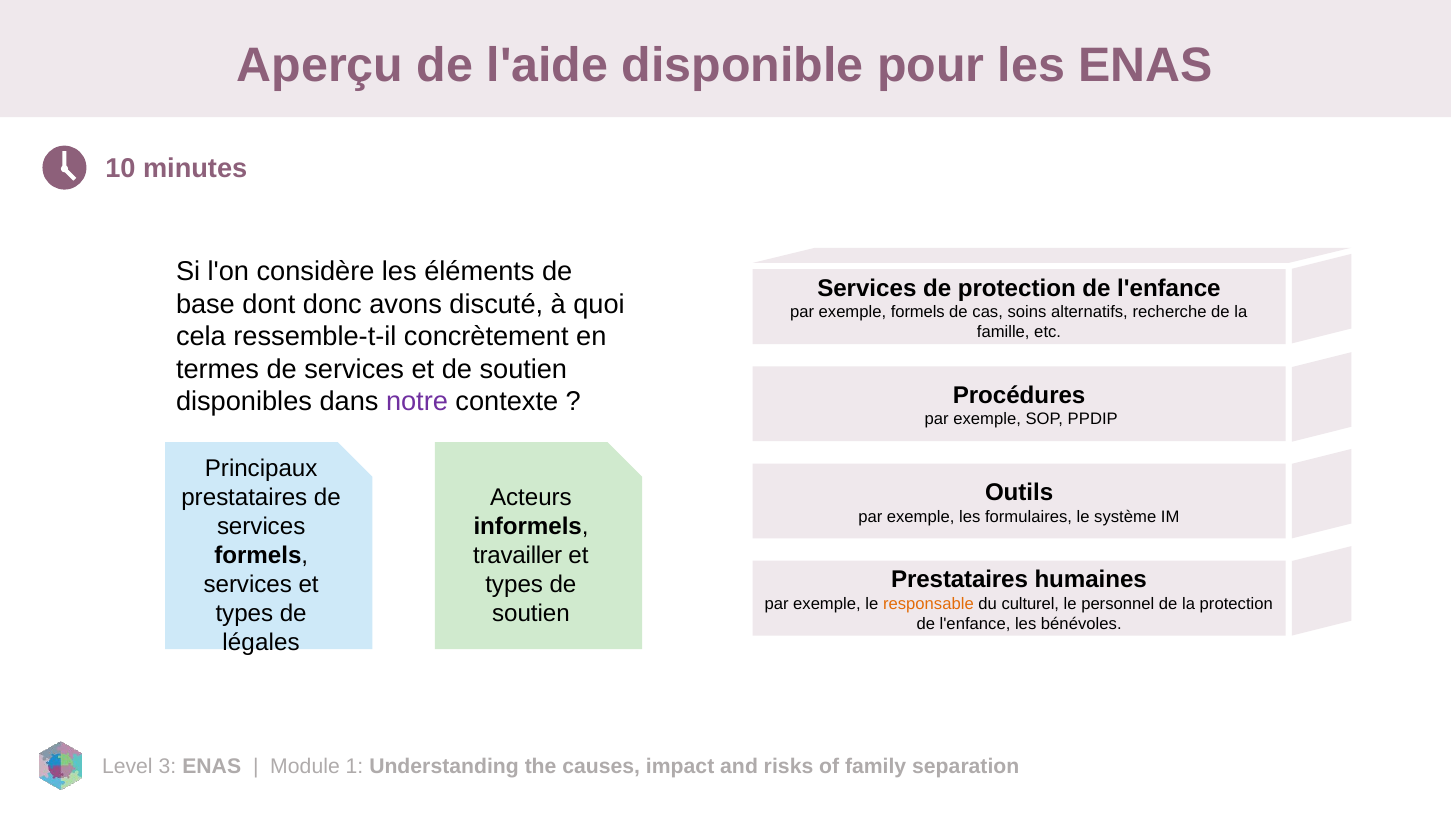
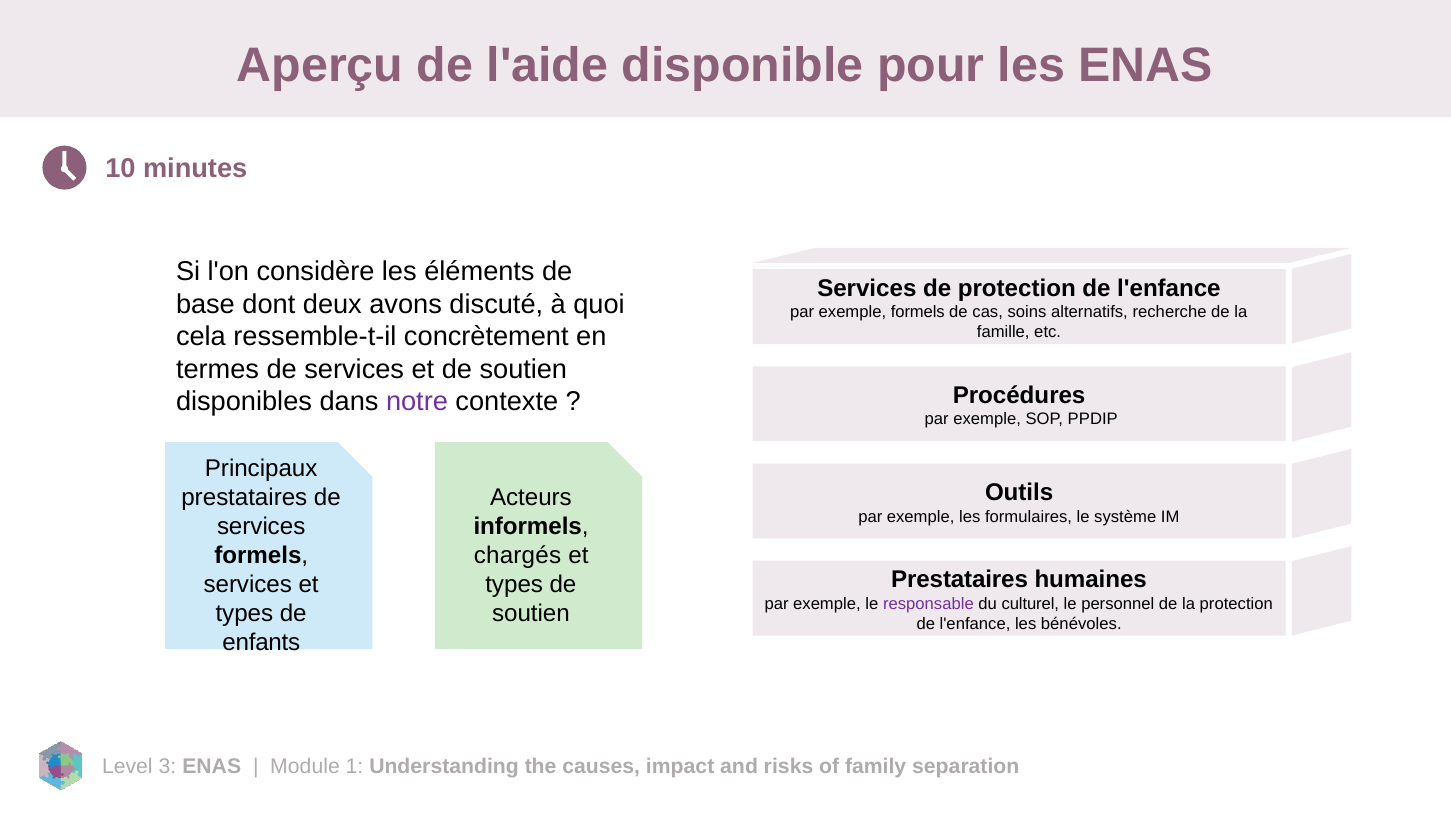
donc: donc -> deux (332, 304)
travailler: travailler -> chargés (517, 556)
responsable colour: orange -> purple (928, 604)
légales: légales -> enfants (261, 643)
